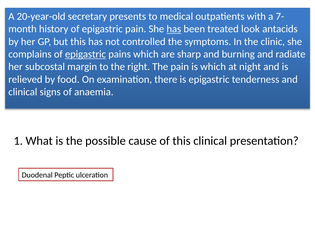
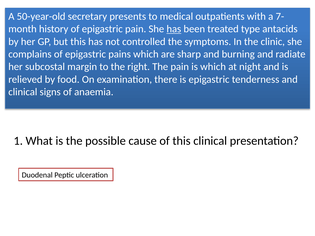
20-year-old: 20-year-old -> 50-year-old (41, 16)
look: look -> type (251, 29)
epigastric underline: present -> none (86, 54)
